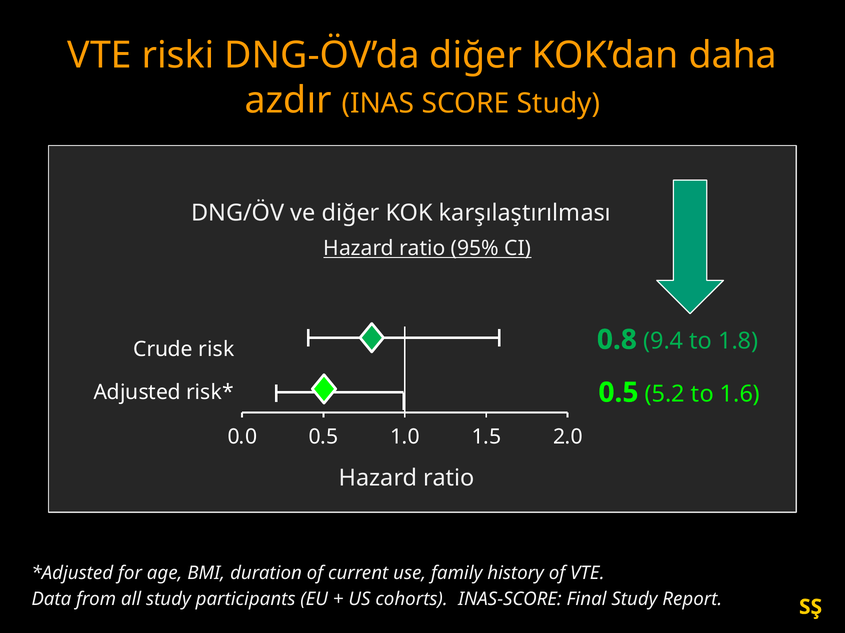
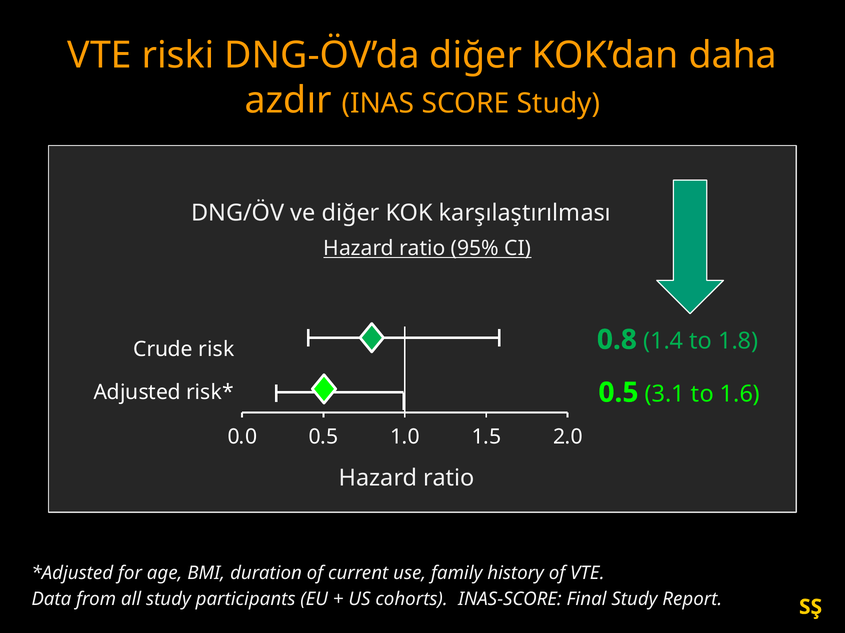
9.4: 9.4 -> 1.4 (663, 342)
5.2: 5.2 -> 3.1 (665, 395)
